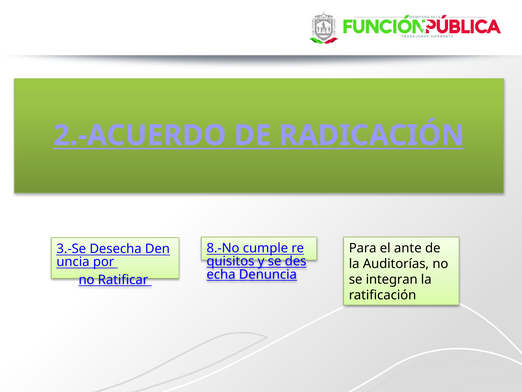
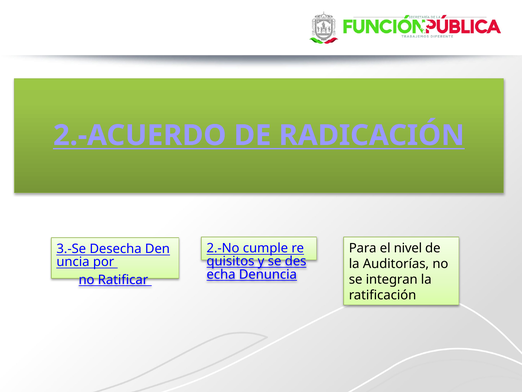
8.-No: 8.-No -> 2.-No (223, 248)
ante: ante -> nivel (408, 248)
